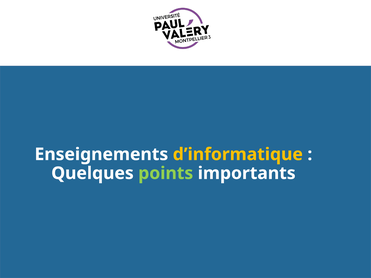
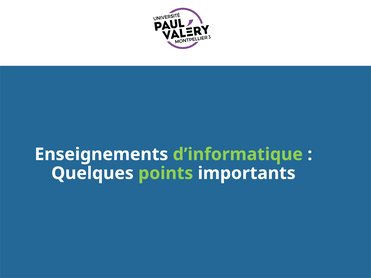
d’informatique colour: yellow -> light green (238, 154)
